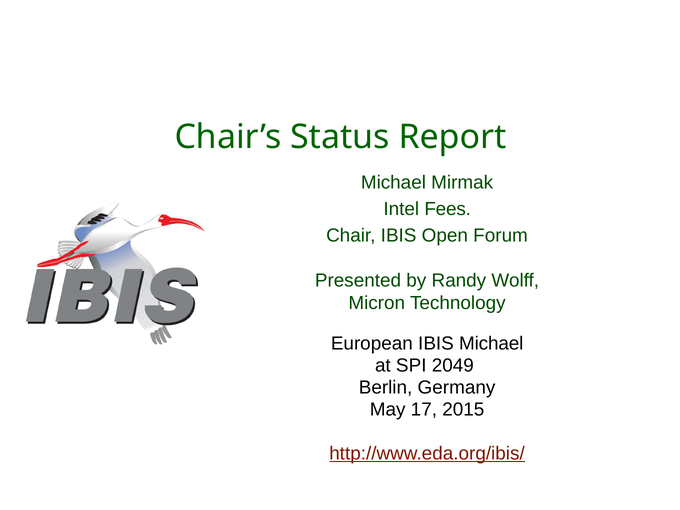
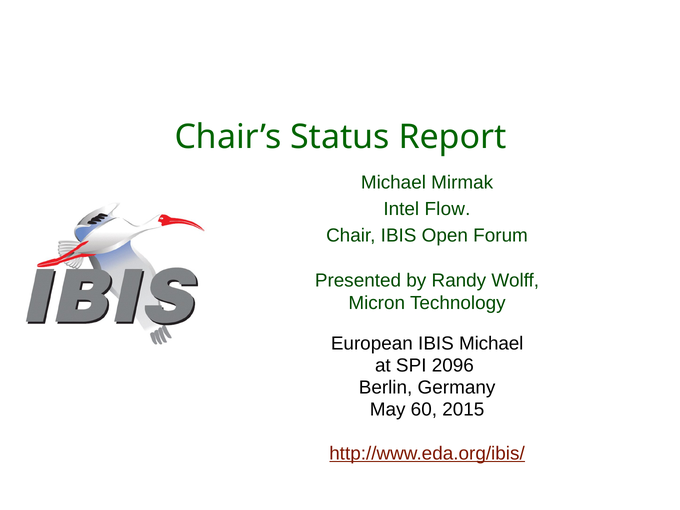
Fees: Fees -> Flow (447, 209)
2049: 2049 -> 2096 (453, 366)
17: 17 -> 60 (424, 409)
